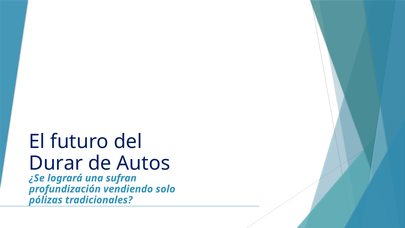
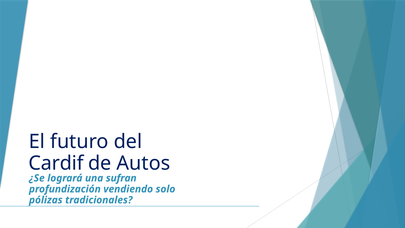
Durar: Durar -> Cardif (56, 163)
